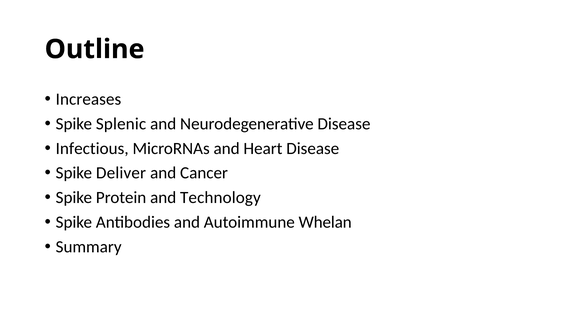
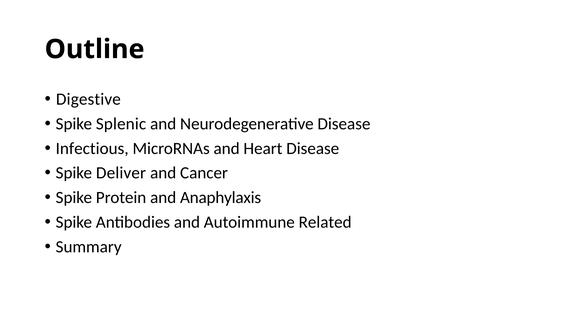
Increases: Increases -> Digestive (88, 99)
Technology: Technology -> Anaphylaxis (221, 197)
Whelan: Whelan -> Related (325, 222)
